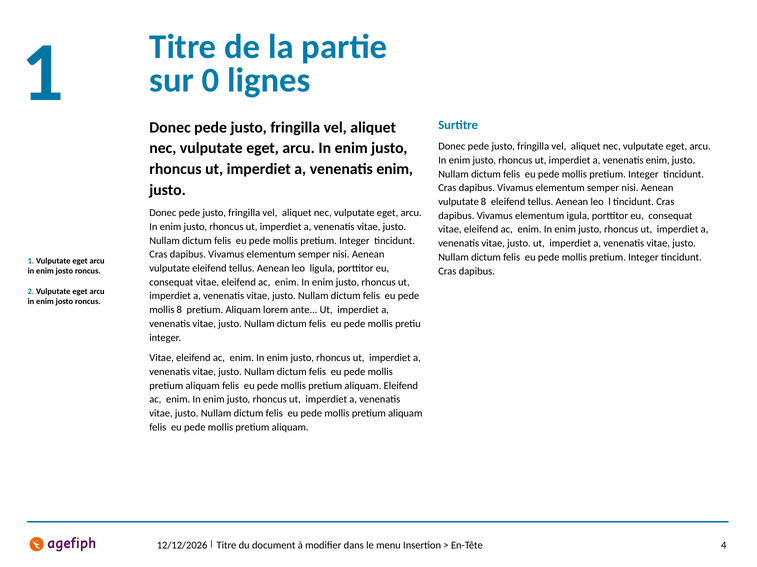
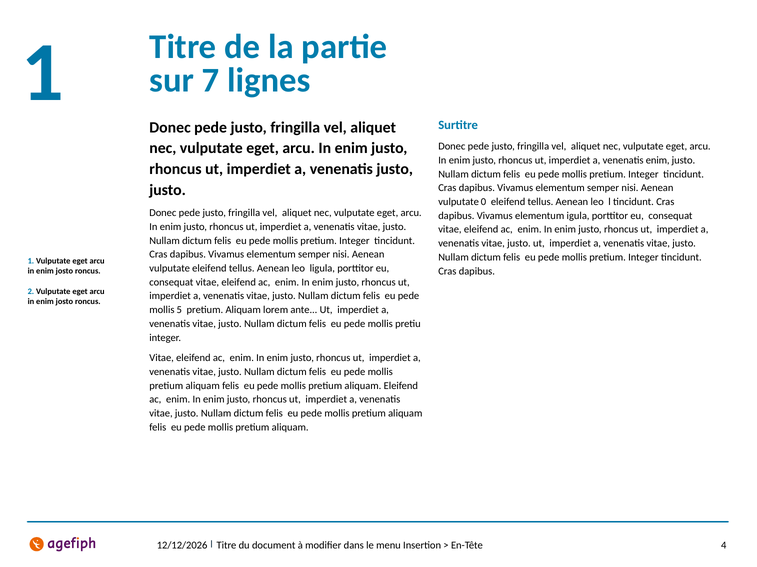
0: 0 -> 7 (211, 80)
enim: enim -> justo (395, 169)
vulputate 8: 8 -> 0 (484, 202)
mollis 8: 8 -> 5 (179, 310)
